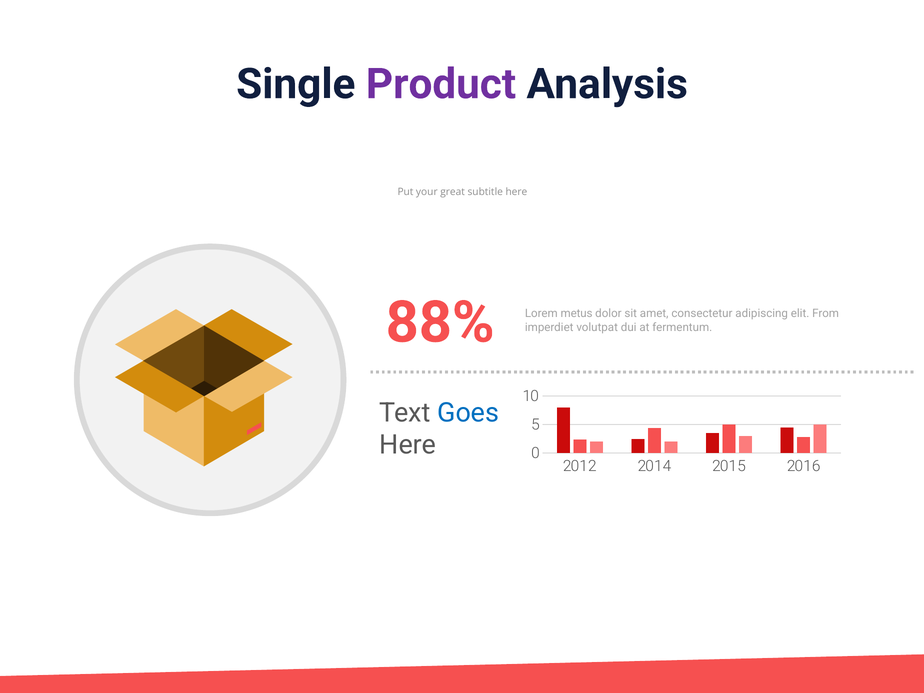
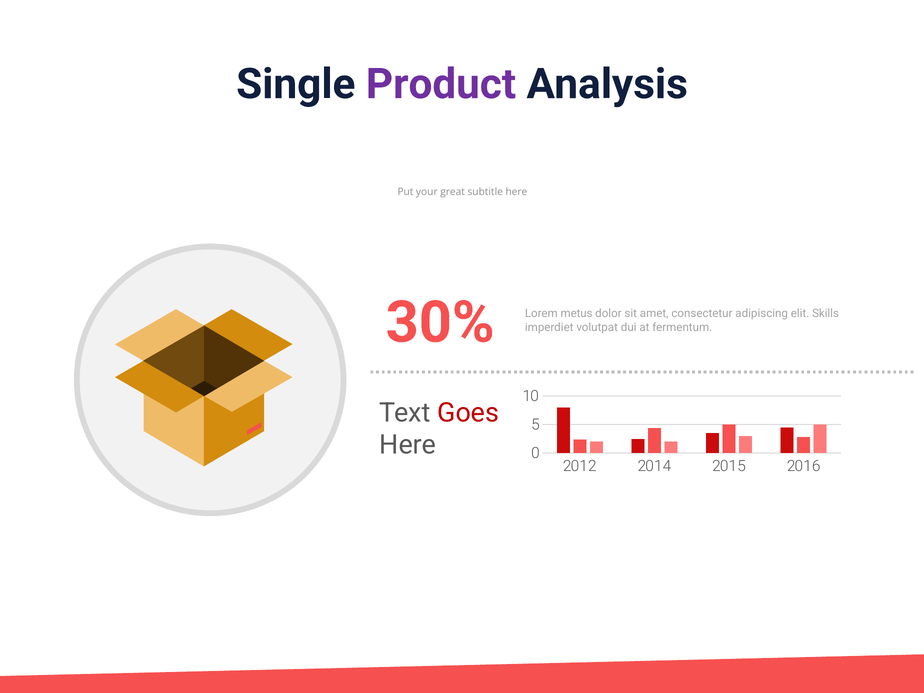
88%: 88% -> 30% (440, 323)
From: From -> Skills (826, 313)
Goes colour: blue -> red (468, 413)
